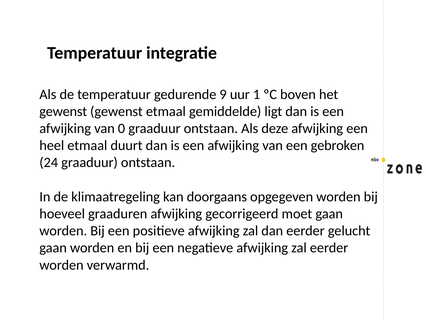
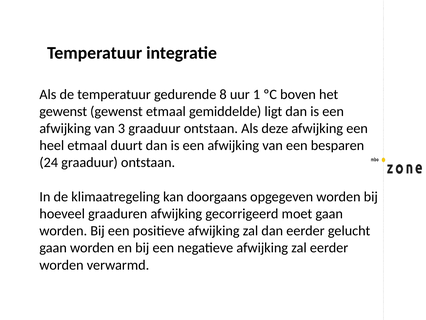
9: 9 -> 8 (223, 94)
0: 0 -> 3 (122, 128)
gebroken: gebroken -> besparen (337, 145)
